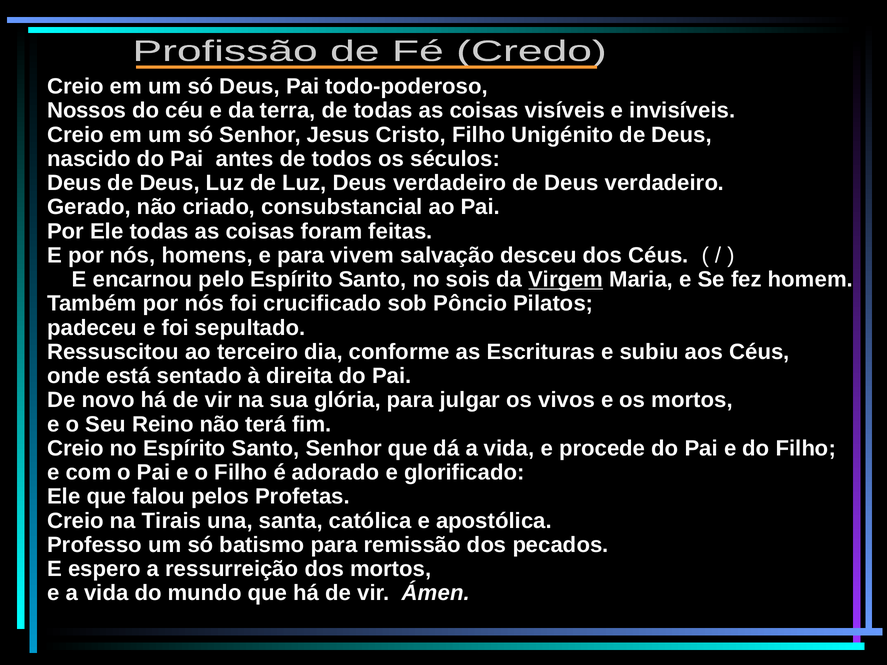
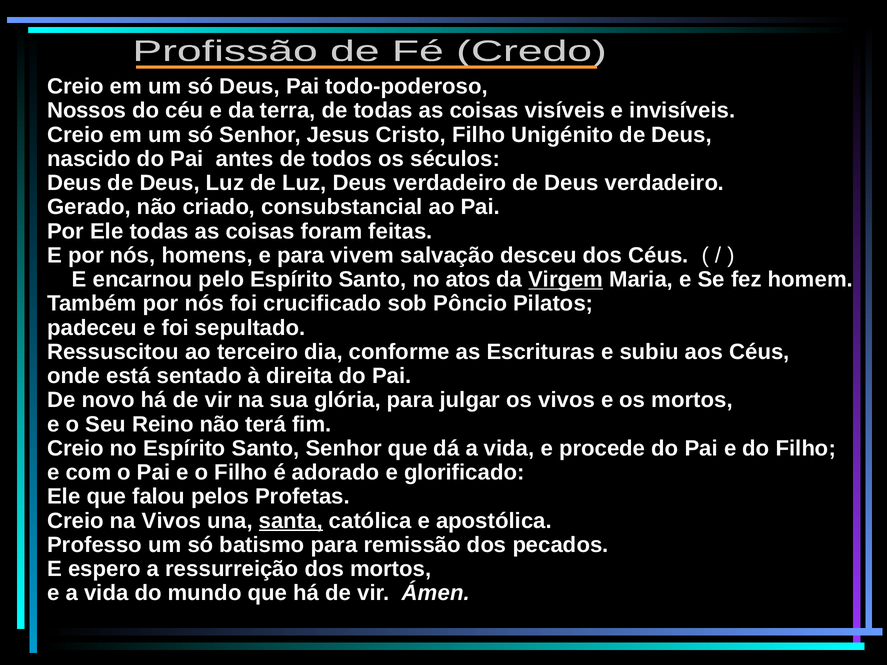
sois: sois -> atos (468, 280)
na Tirais: Tirais -> Vivos (171, 521)
santa underline: none -> present (291, 521)
